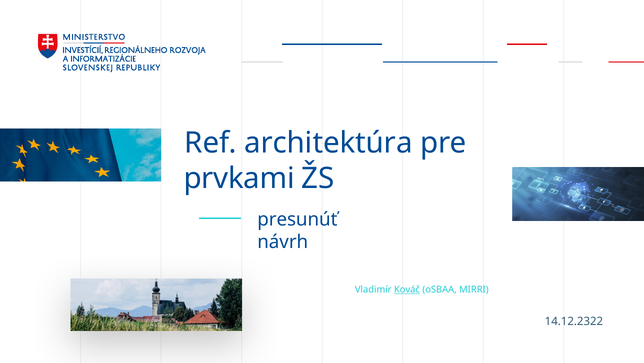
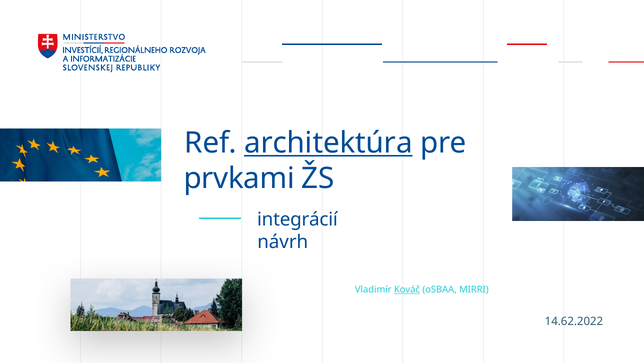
architektúra underline: none -> present (328, 143)
presunúť: presunúť -> integrácií (297, 219)
14.12.2322: 14.12.2322 -> 14.62.2022 (574, 321)
